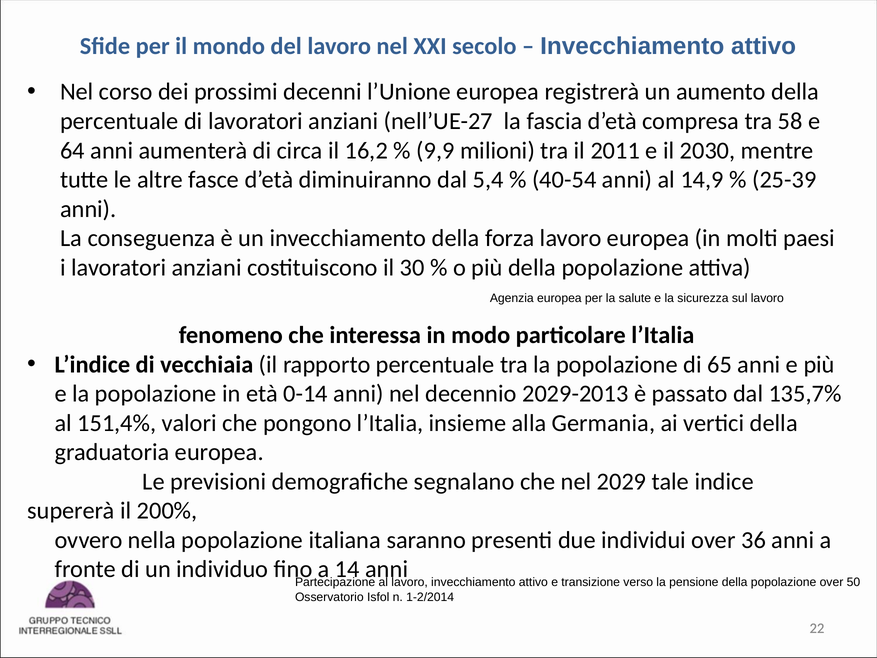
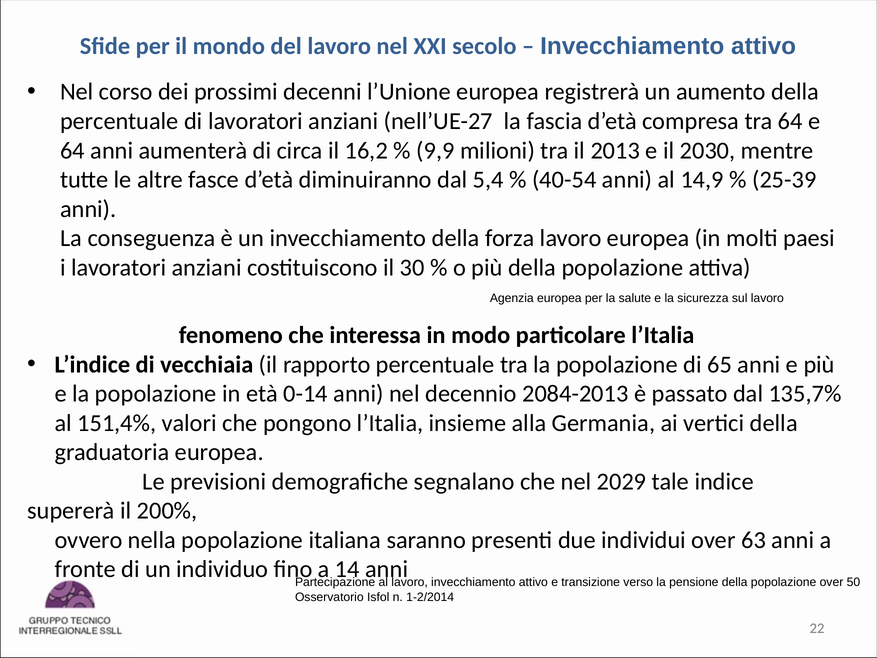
tra 58: 58 -> 64 (790, 121)
2011: 2011 -> 2013 (615, 150)
2029-2013: 2029-2013 -> 2084-2013 (575, 394)
36: 36 -> 63 (754, 540)
